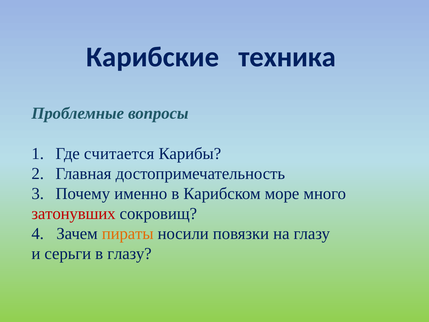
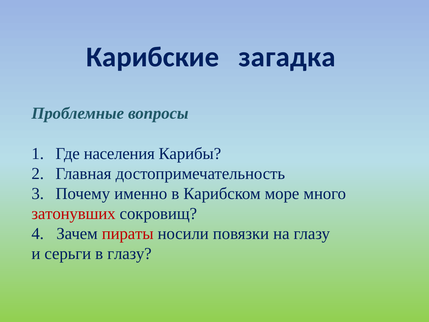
техника: техника -> загадка (287, 57)
считается: считается -> населения (119, 153)
пираты colour: orange -> red (128, 234)
